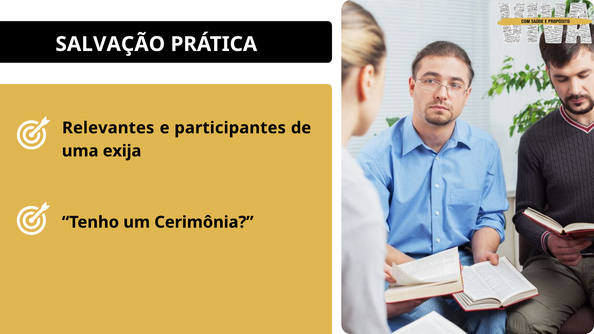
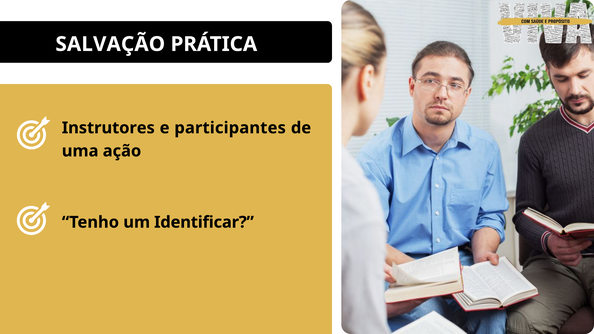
Relevantes: Relevantes -> Instrutores (108, 128)
exija: exija -> ação (122, 151)
Cerimônia: Cerimônia -> Identificar (204, 222)
